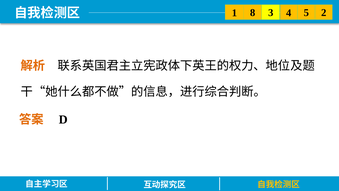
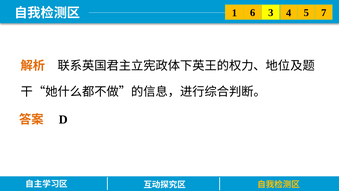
8: 8 -> 6 (253, 13)
2: 2 -> 7 (324, 13)
